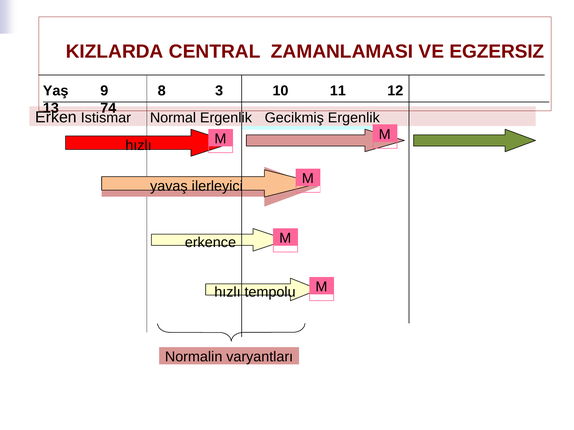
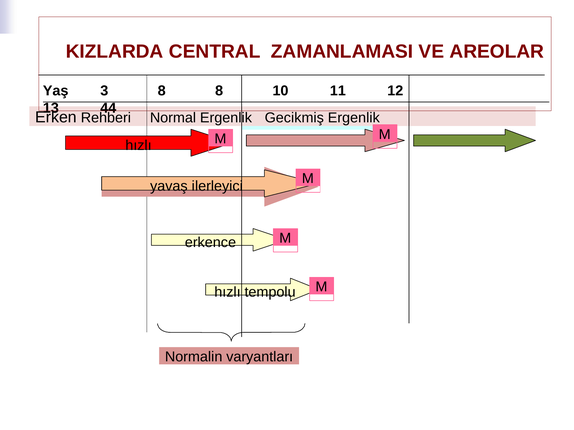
EGZERSIZ: EGZERSIZ -> AREOLAR (497, 52)
9: 9 -> 3 (104, 91)
8 3: 3 -> 8 (219, 91)
74: 74 -> 44 (108, 108)
Istismar: Istismar -> Rehberi (106, 118)
